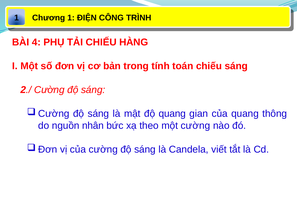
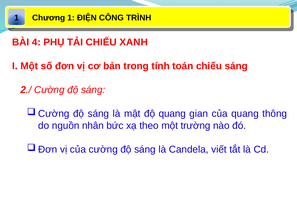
HÀNG: HÀNG -> XANH (134, 42)
một cường: cường -> trường (196, 125)
